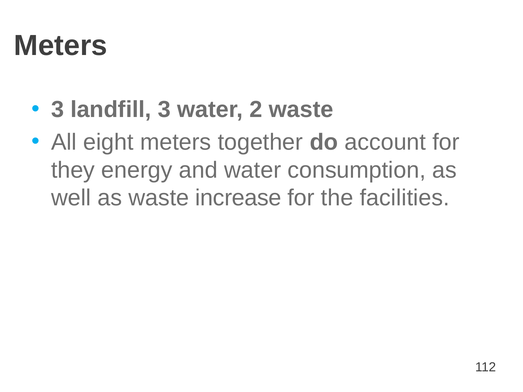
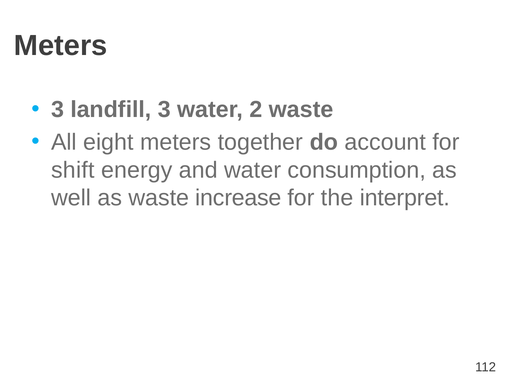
they: they -> shift (73, 170)
facilities: facilities -> interpret (405, 198)
